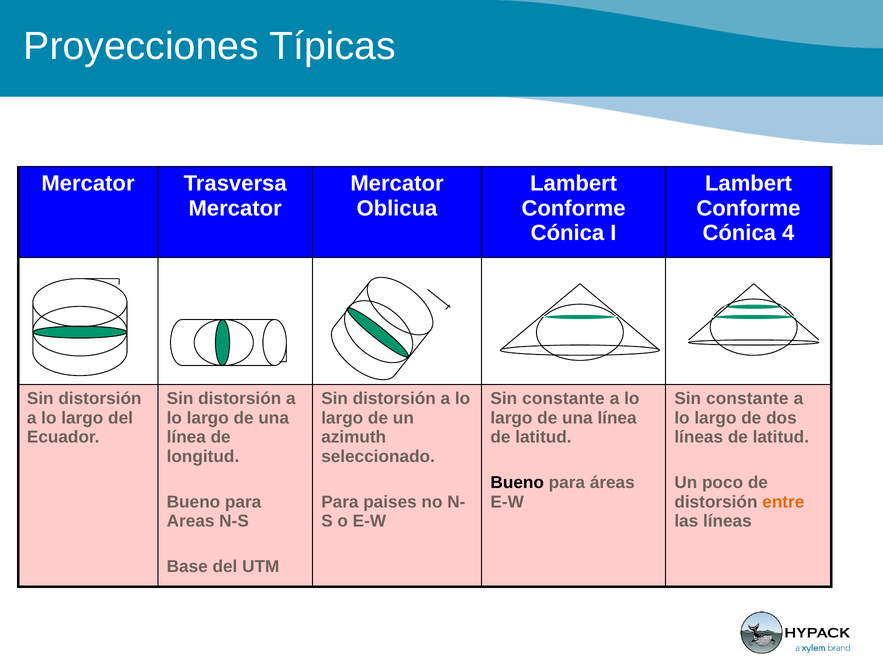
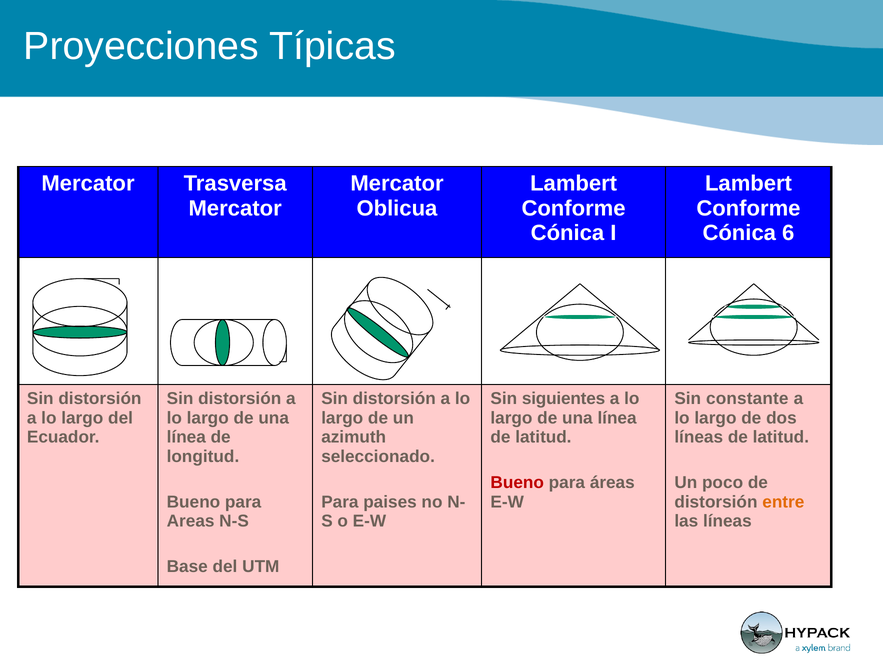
4: 4 -> 6 (788, 233)
constante: constante -> siguientes (564, 399)
Bueno colour: black -> red (517, 483)
